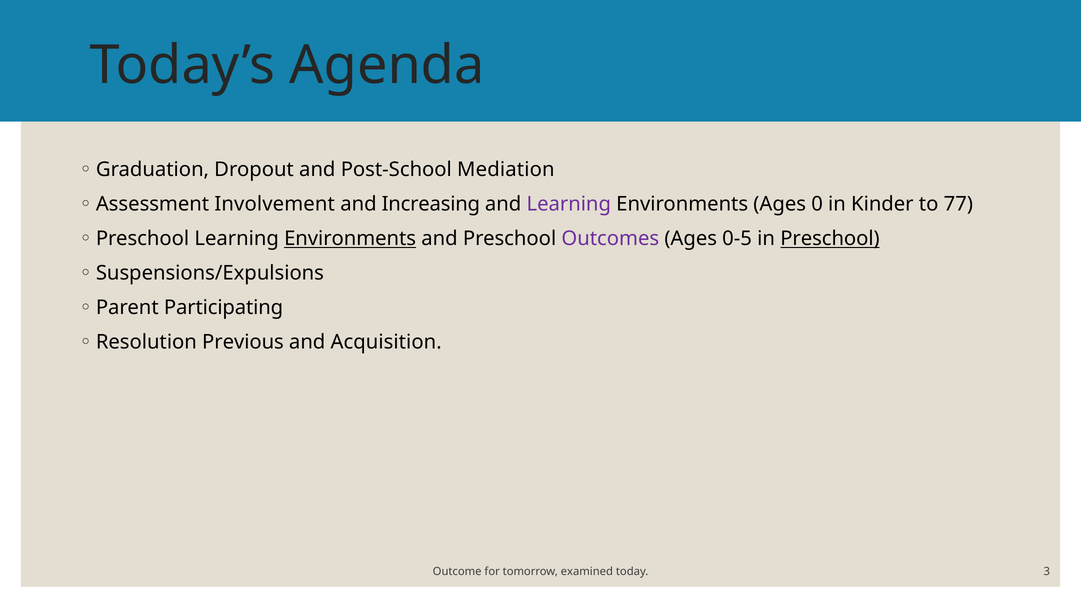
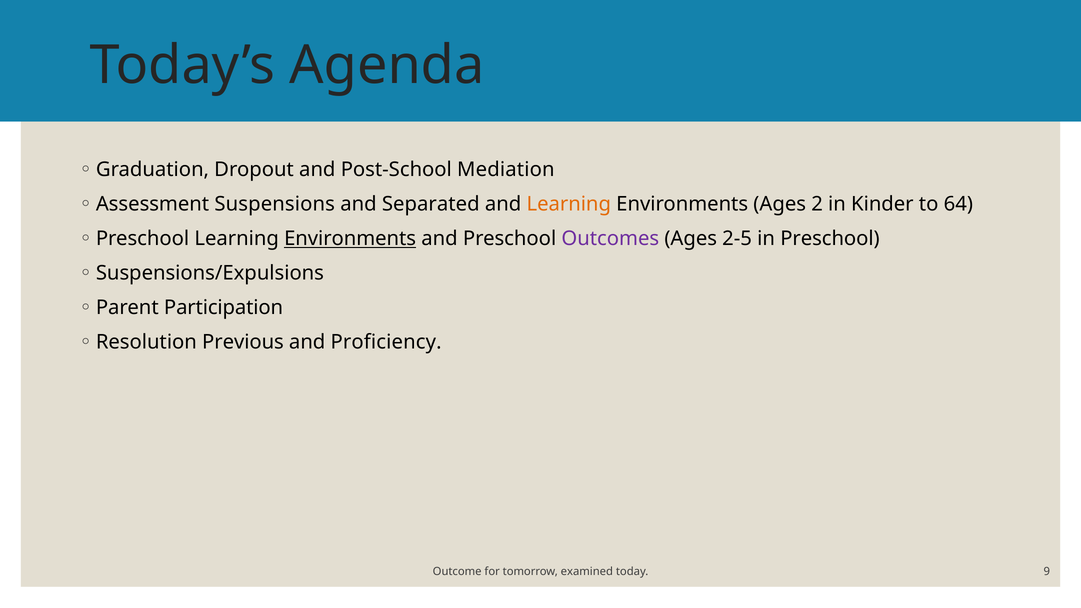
Involvement: Involvement -> Suspensions (275, 204)
Increasing: Increasing -> Separated (431, 204)
Learning colour: purple -> orange (569, 204)
0: 0 -> 2 (817, 204)
77: 77 -> 64 (958, 204)
0-5: 0-5 -> 2-5 (737, 239)
Preschool underline: present -> none (830, 239)
Participating: Participating -> Participation (224, 308)
Acquisition: Acquisition -> Proficiency (386, 342)
3: 3 -> 9 (1047, 572)
